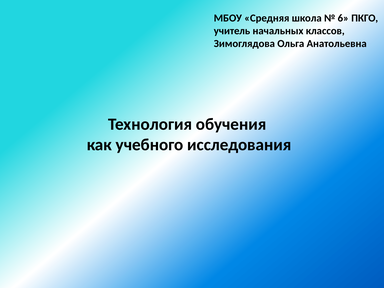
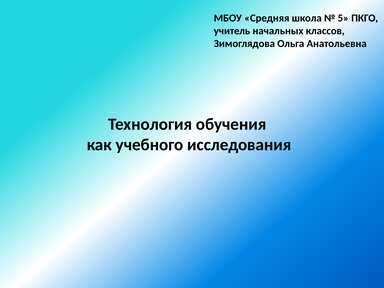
6: 6 -> 5 (343, 18)
